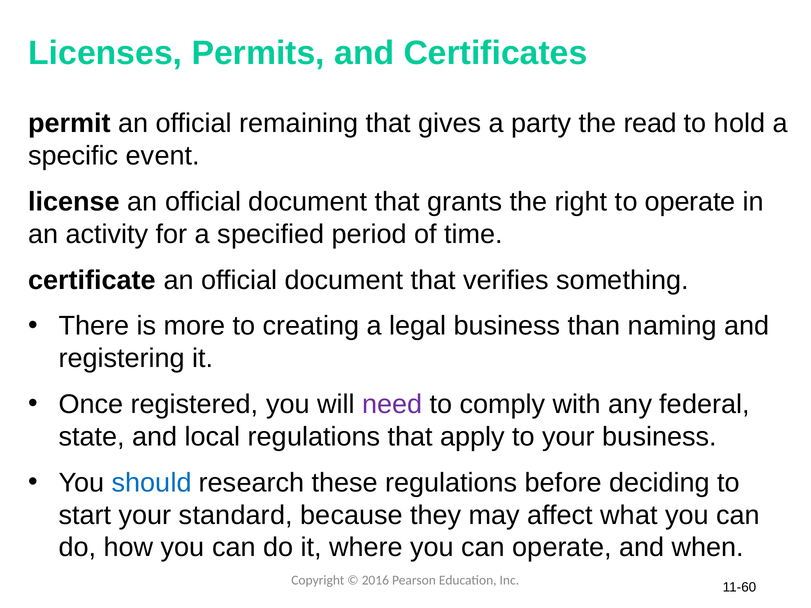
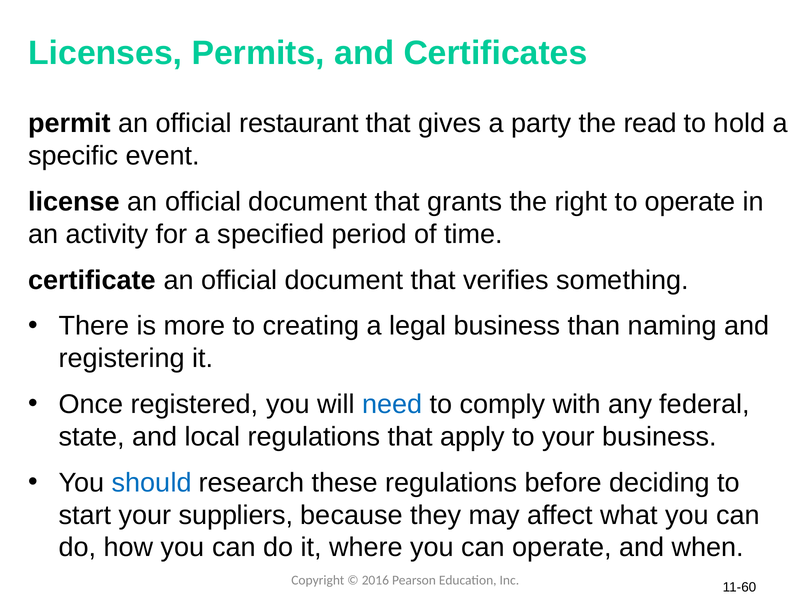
remaining: remaining -> restaurant (299, 124)
need colour: purple -> blue (392, 405)
standard: standard -> suppliers (236, 515)
